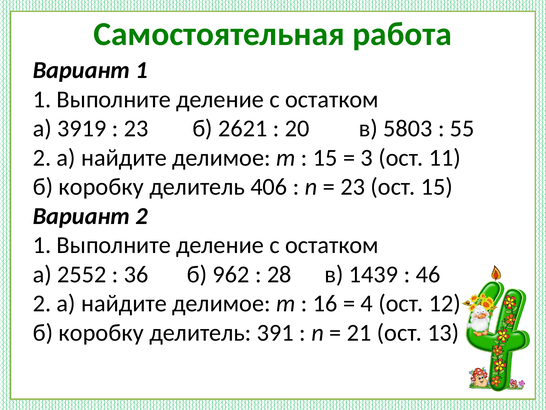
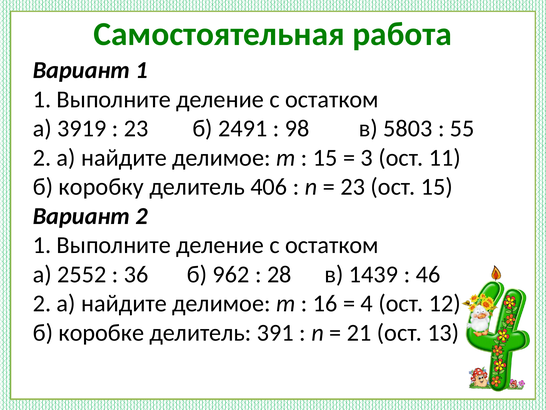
2621: 2621 -> 2491 (243, 128)
20: 20 -> 98 (297, 128)
коробку: коробку -> коробке (101, 332)
